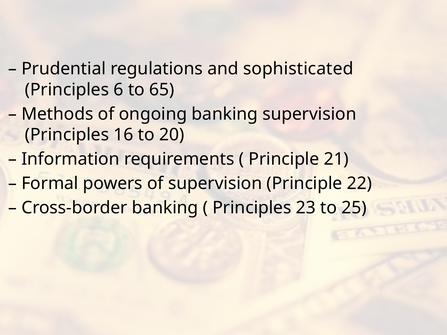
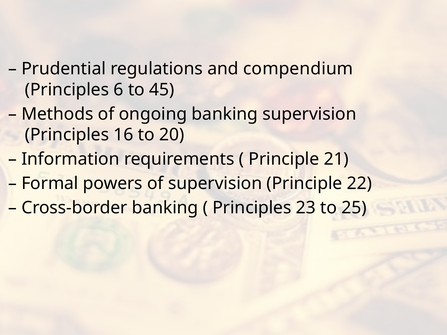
sophisticated: sophisticated -> compendium (298, 69)
65: 65 -> 45 (162, 90)
